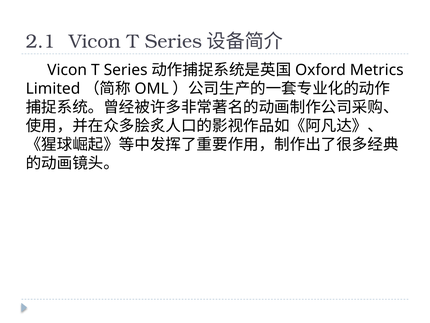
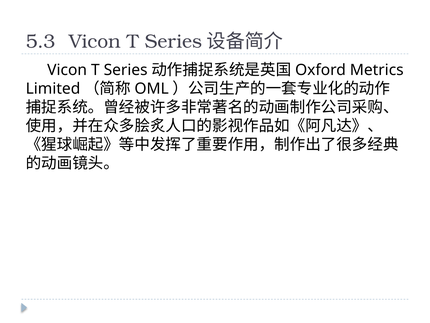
2.1: 2.1 -> 5.3 (41, 41)
